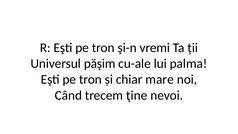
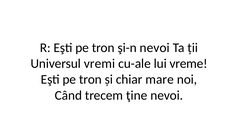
şi-n vremi: vremi -> nevoi (155, 48)
păşim: păşim -> vremi (100, 64)
palma: palma -> vreme (189, 64)
